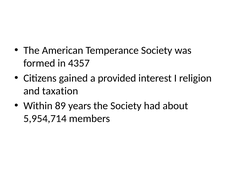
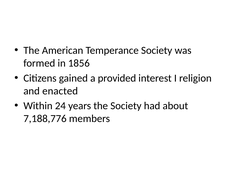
4357: 4357 -> 1856 (79, 63)
taxation: taxation -> enacted (60, 91)
89: 89 -> 24 (60, 106)
5,954,714: 5,954,714 -> 7,188,776 (45, 119)
